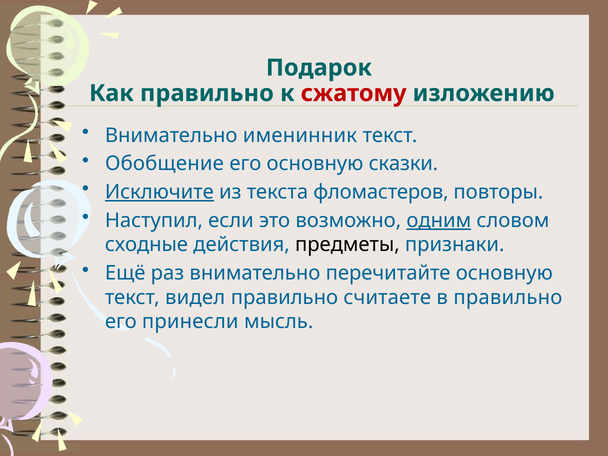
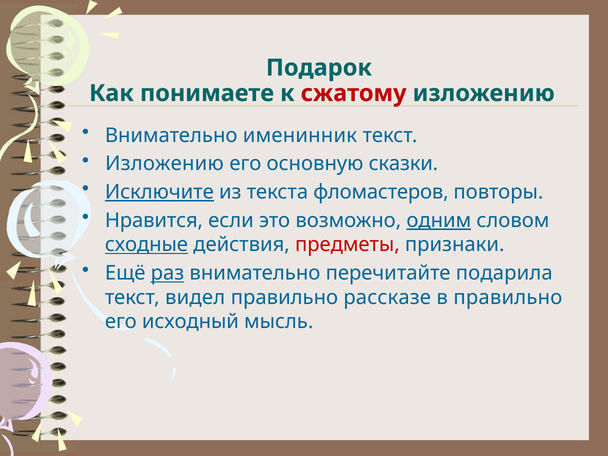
Как правильно: правильно -> понимаете (207, 93)
Обобщение: Обобщение -> Изложению (164, 164)
Наступил: Наступил -> Нравится (154, 220)
сходные underline: none -> present (146, 245)
предметы colour: black -> red (347, 245)
раз underline: none -> present (167, 273)
перечитайте основную: основную -> подарила (504, 273)
считаете: считаете -> рассказе (387, 297)
принесли: принесли -> исходный (190, 322)
